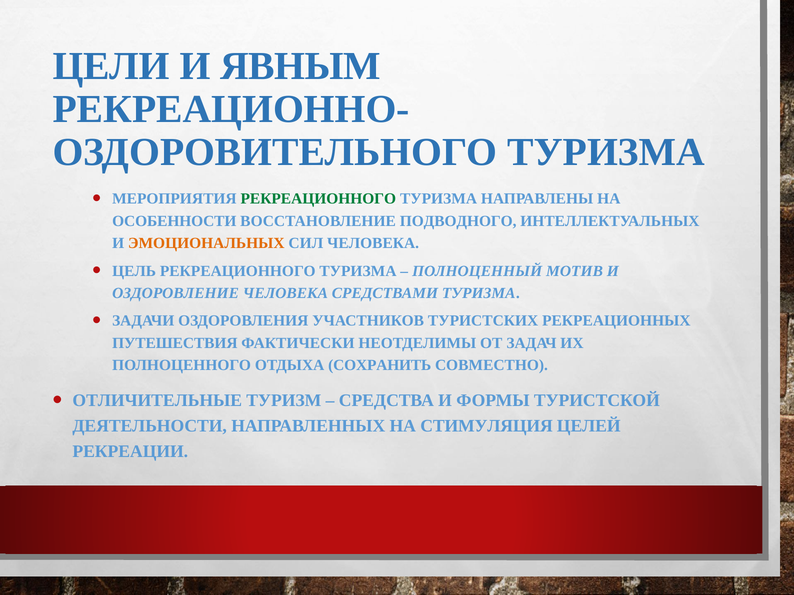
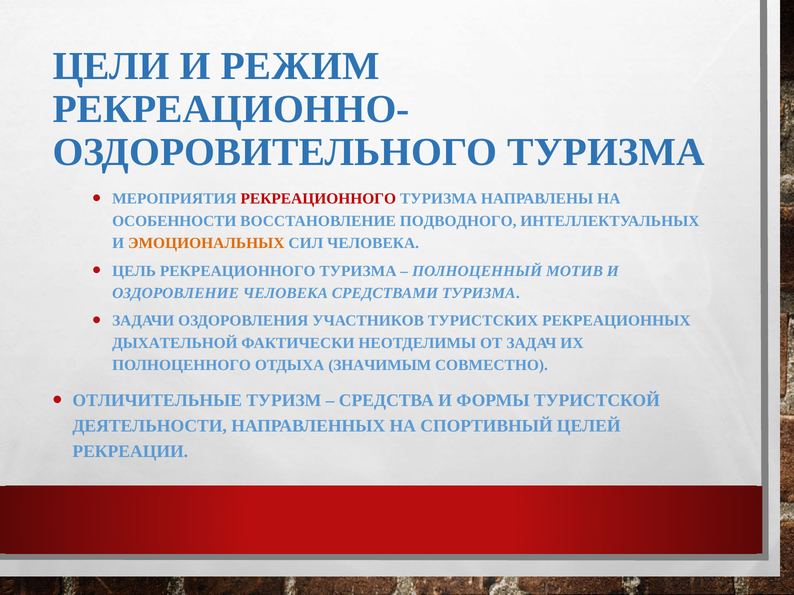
ЯВНЫМ: ЯВНЫМ -> РЕЖИМ (300, 66)
РЕКРЕАЦИОННОГО colour: green -> red (318, 199)
ПУТЕШЕСТВИЯ: ПУТЕШЕСТВИЯ -> ДЫХАТЕЛЬНОЙ (175, 343)
СОХРАНИТЬ: СОХРАНИТЬ -> ЗНАЧИМЫМ (380, 366)
СТИМУЛЯЦИЯ: СТИМУЛЯЦИЯ -> СПОРТИВНЫЙ (487, 426)
